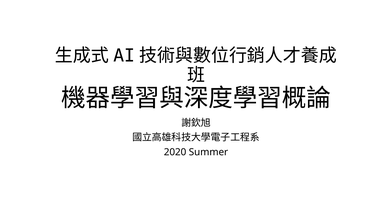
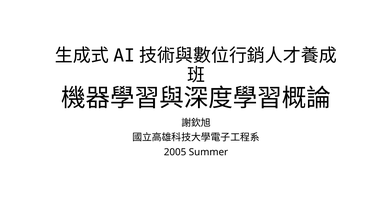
2020: 2020 -> 2005 (175, 152)
